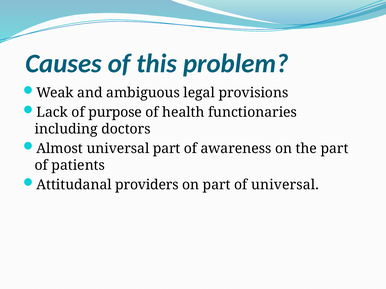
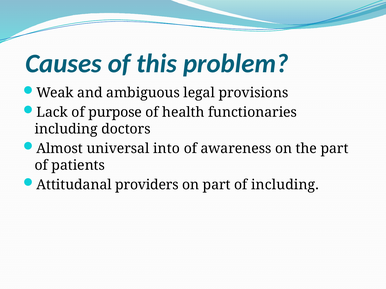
universal part: part -> into (167, 149)
of universal: universal -> including (285, 185)
